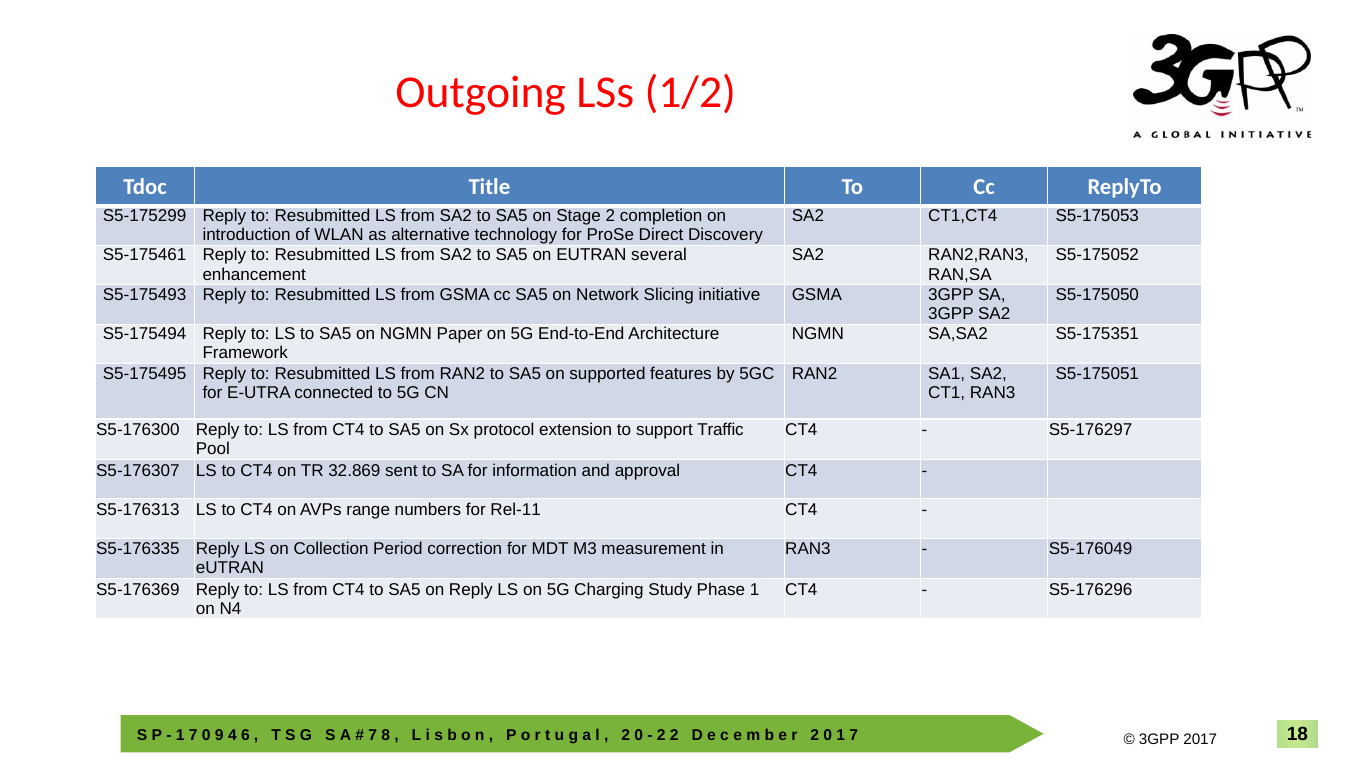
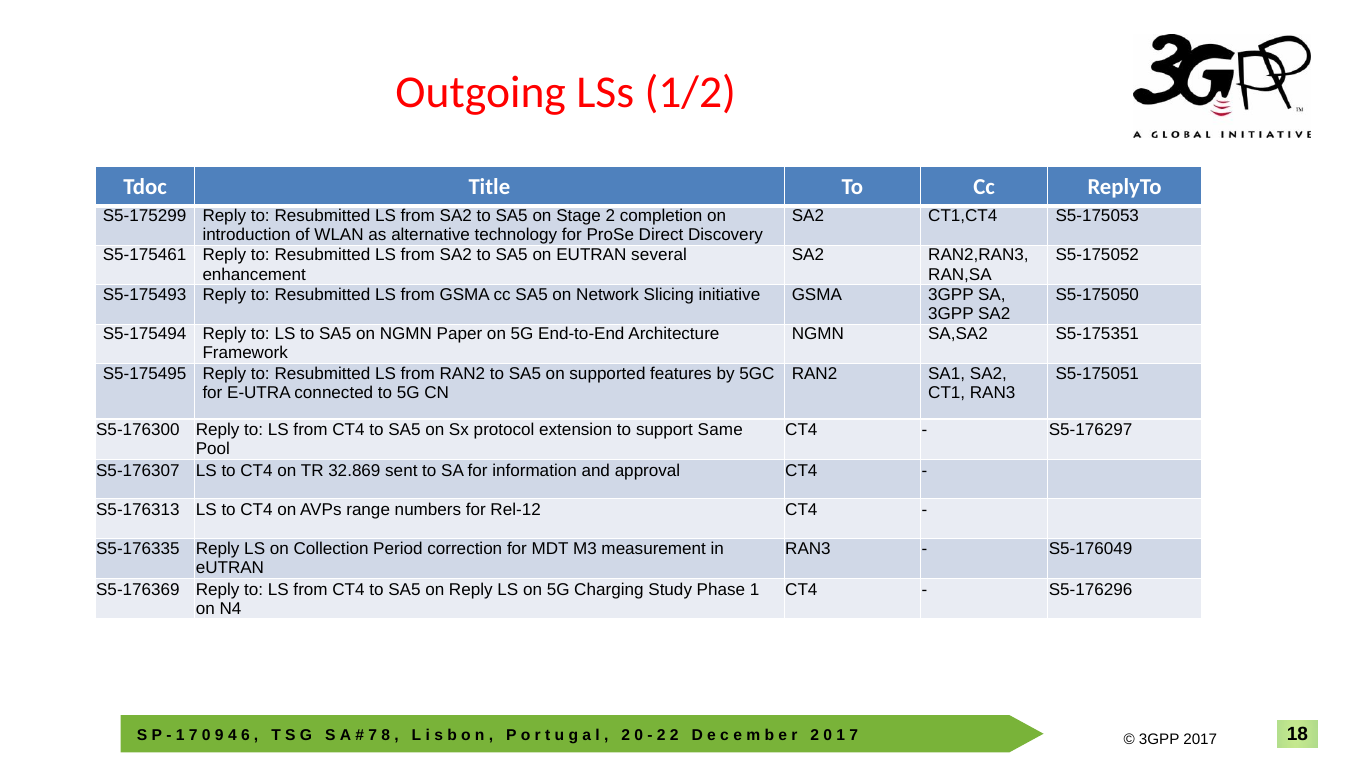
Traffic: Traffic -> Same (720, 430)
Rel-11: Rel-11 -> Rel-12 (516, 510)
